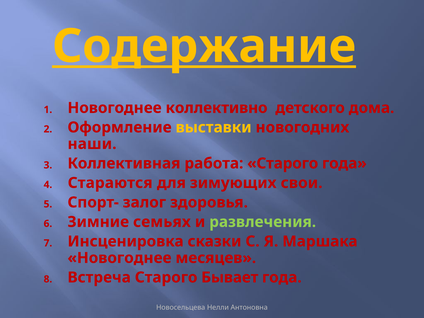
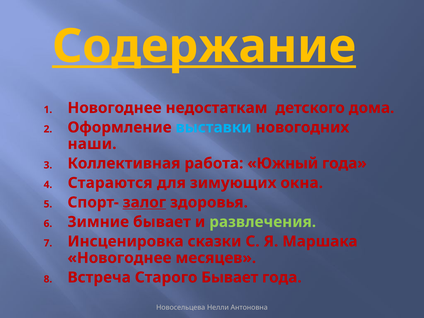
коллективно: коллективно -> недостаткам (217, 108)
выставки colour: yellow -> light blue (214, 127)
работа Старого: Старого -> Южный (283, 163)
свои: свои -> окна (302, 183)
залог underline: none -> present (144, 202)
Зимние семьях: семьях -> бывает (162, 222)
